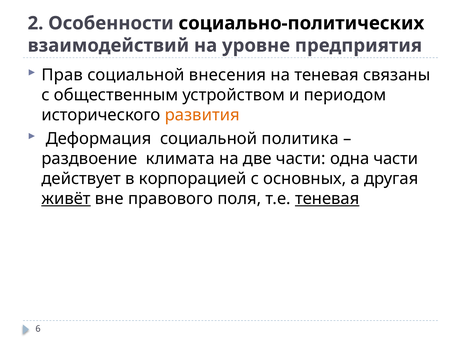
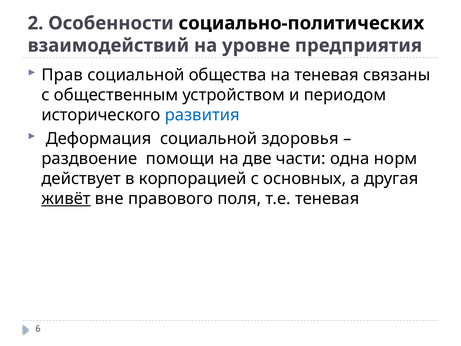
внесения: внесения -> общества (228, 75)
развития colour: orange -> blue (202, 115)
политика: политика -> здоровья (300, 139)
климата: климата -> помощи (180, 159)
одна части: части -> норм (396, 159)
теневая underline: present -> none (327, 199)
